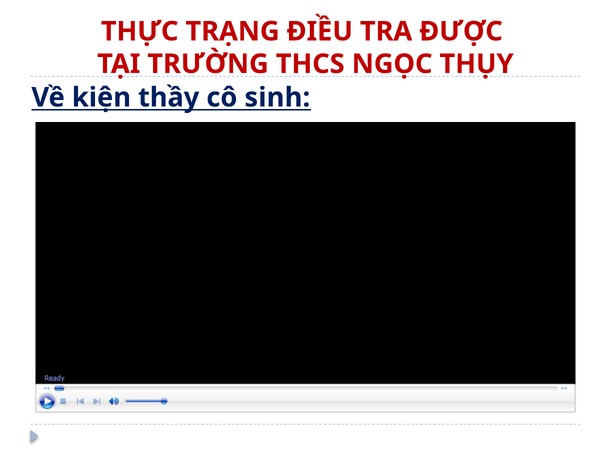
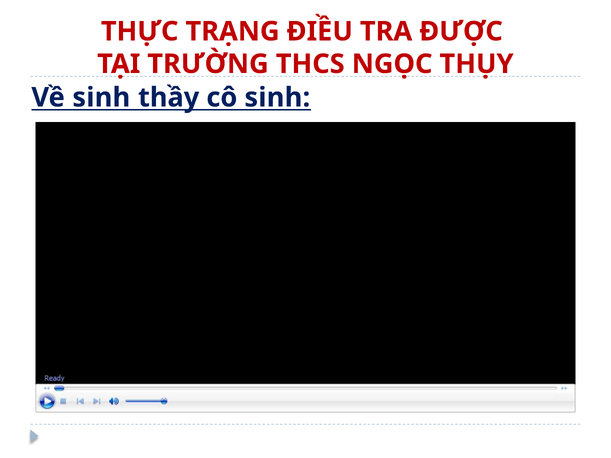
Về kiện: kiện -> sinh (101, 98)
